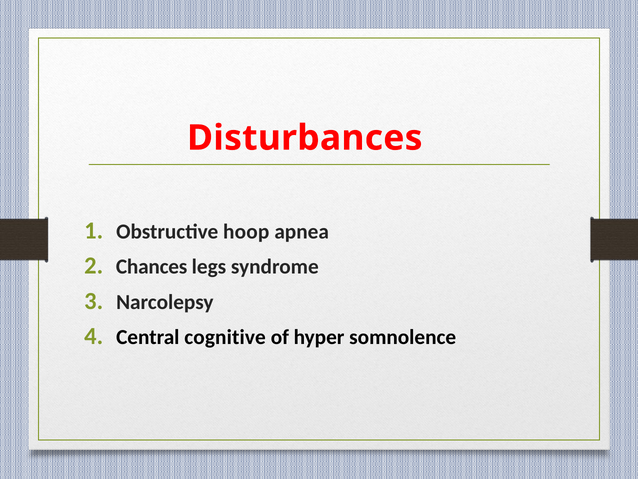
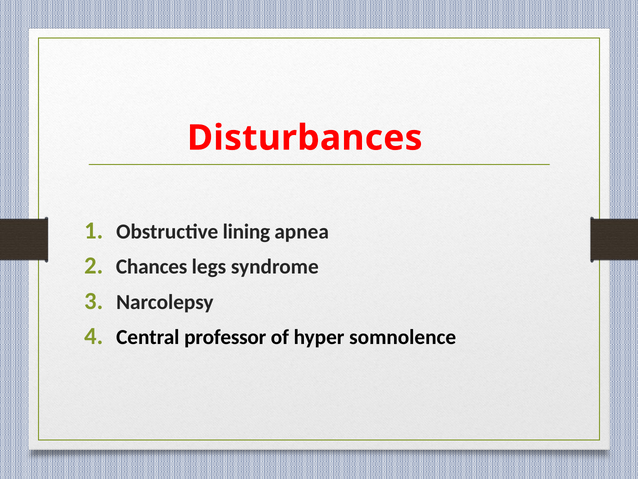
hoop: hoop -> lining (246, 232)
cognitive: cognitive -> professor (225, 337)
